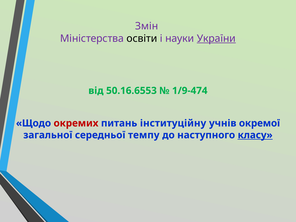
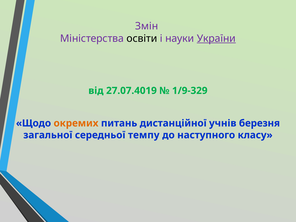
50.16.6553: 50.16.6553 -> 27.07.4019 (131, 91)
1/9-474: 1/9-474 -> 1/9-329 (190, 91)
окремих colour: red -> orange (76, 123)
інституційну: інституційну -> дистанційної (173, 123)
окремої: окремої -> березня (259, 123)
класу underline: present -> none (255, 135)
